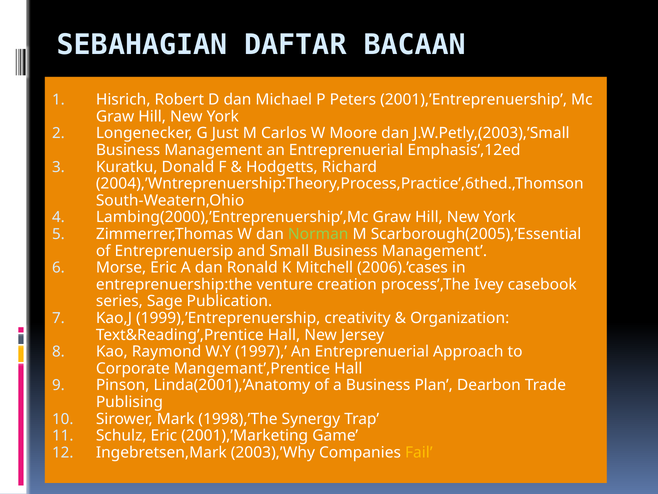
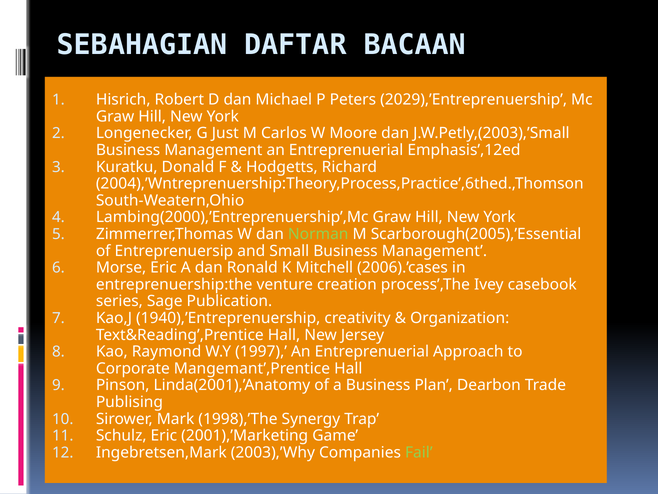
2001),’Entreprenuership: 2001),’Entreprenuership -> 2029),’Entreprenuership (474, 100)
1999),’Entreprenuership: 1999),’Entreprenuership -> 1940),’Entreprenuership (228, 318)
Fail colour: yellow -> light green (419, 452)
